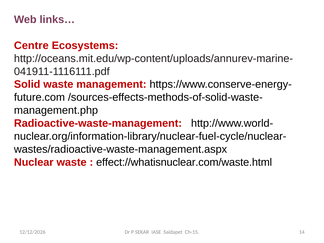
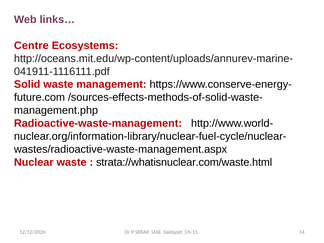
effect://whatisnuclear.com/waste.html: effect://whatisnuclear.com/waste.html -> strata://whatisnuclear.com/waste.html (184, 162)
